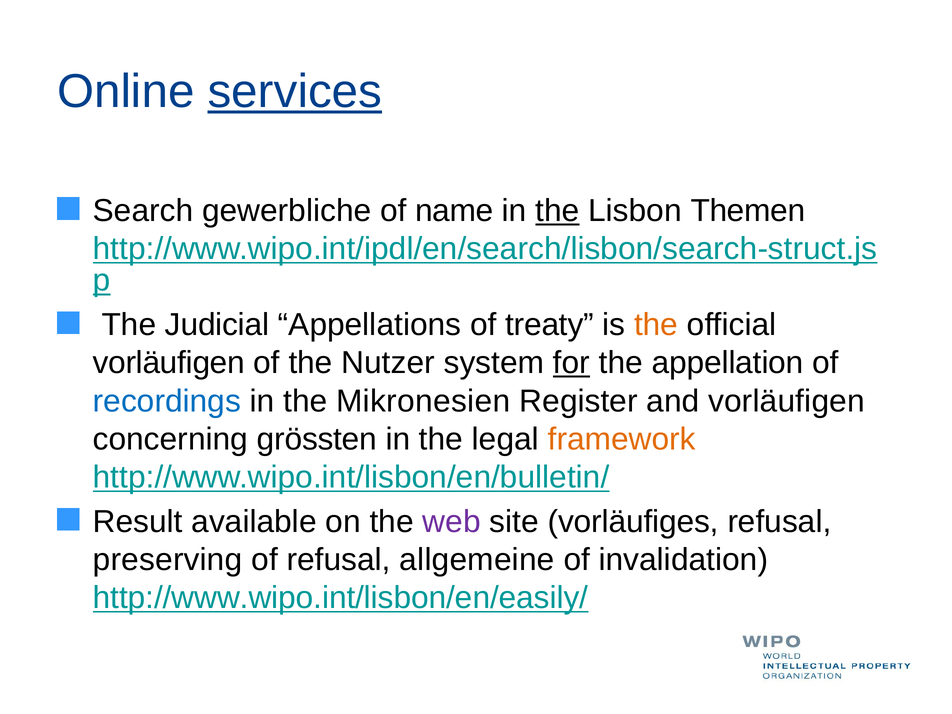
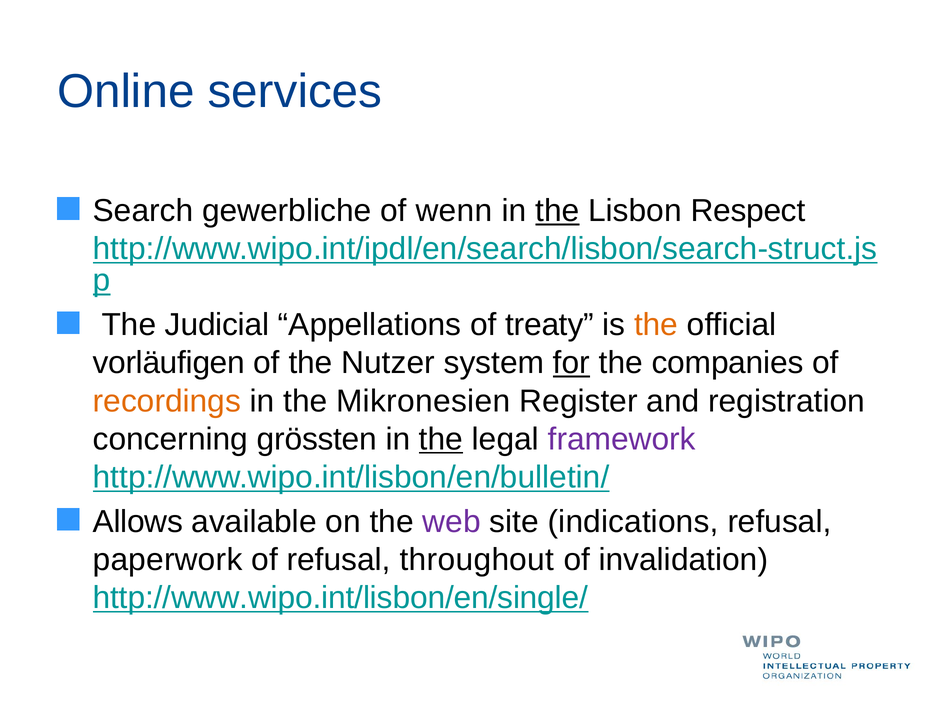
services underline: present -> none (295, 91)
name: name -> wenn (454, 211)
Themen: Themen -> Respect (748, 211)
appellation: appellation -> companies (728, 363)
recordings colour: blue -> orange (167, 401)
and vorläufigen: vorläufigen -> registration (787, 401)
the underline: none -> present (441, 439)
framework colour: orange -> purple (622, 439)
Result: Result -> Allows (138, 522)
vorläufiges: vorläufiges -> indications (633, 522)
preserving: preserving -> paperwork (168, 560)
allgemeine: allgemeine -> throughout (477, 560)
http://www.wipo.int/lisbon/en/easily/: http://www.wipo.int/lisbon/en/easily/ -> http://www.wipo.int/lisbon/en/single/ (340, 598)
